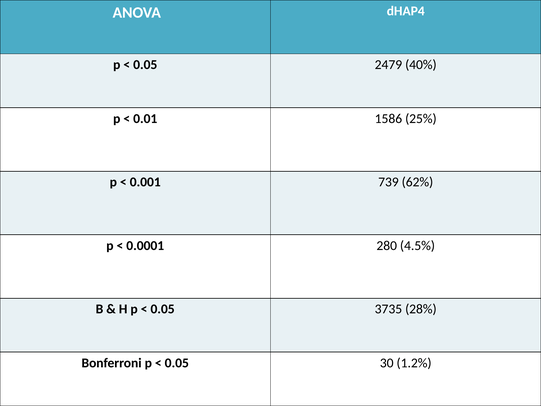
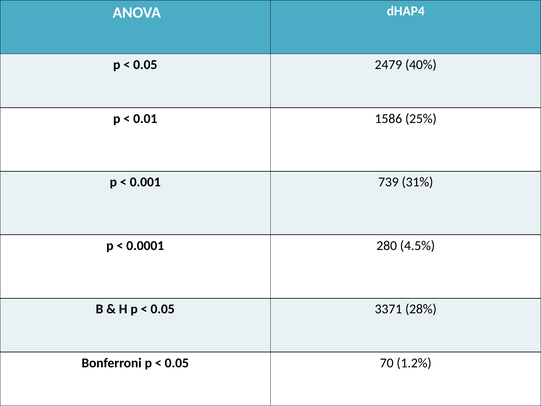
62%: 62% -> 31% (417, 182)
3735: 3735 -> 3371 (388, 309)
30: 30 -> 70 (387, 363)
